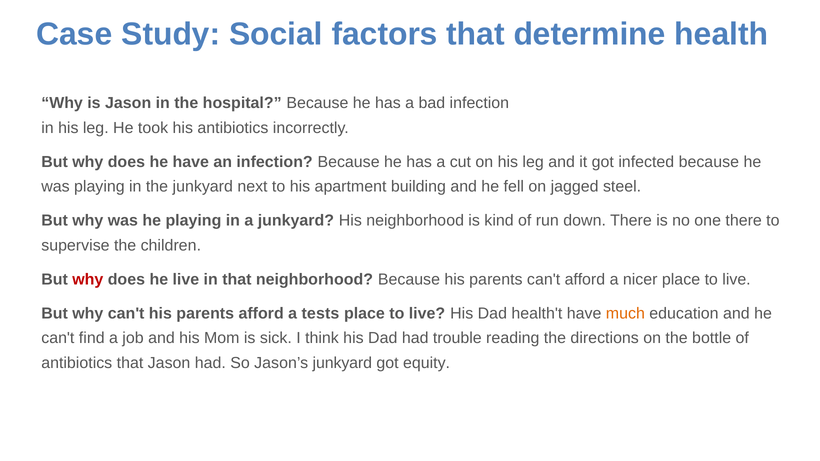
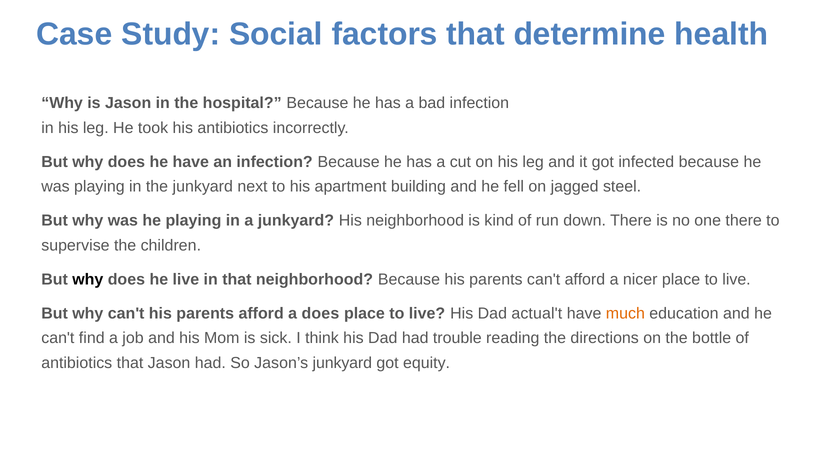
why colour: red -> black (88, 280)
a tests: tests -> does (320, 314)
health't: health't -> actual't (537, 314)
